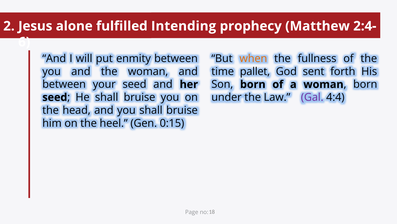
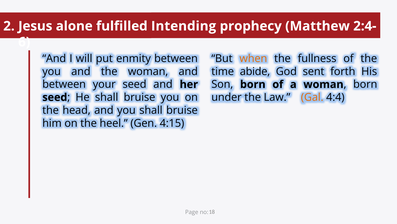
pallet: pallet -> abide (255, 71)
Gal colour: purple -> orange (312, 97)
0:15: 0:15 -> 4:15 (172, 123)
